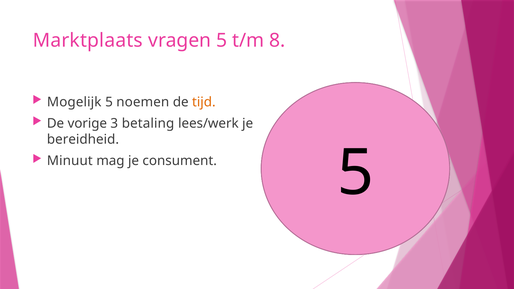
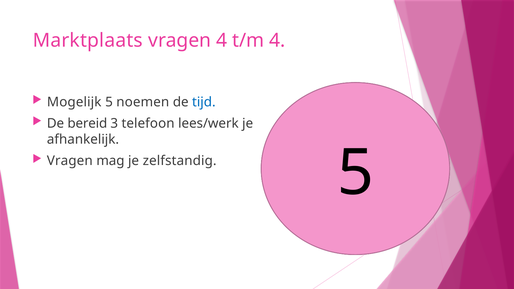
vragen 5: 5 -> 4 (222, 41)
t/m 8: 8 -> 4 (277, 41)
tijd colour: orange -> blue (204, 102)
vorige: vorige -> bereid (87, 123)
betaling: betaling -> telefoon (148, 123)
bereidheid: bereidheid -> afhankelijk (83, 139)
Minuut: Minuut -> Vragen (70, 161)
consument: consument -> zelfstandig (180, 161)
